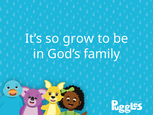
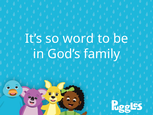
grow: grow -> word (78, 39)
